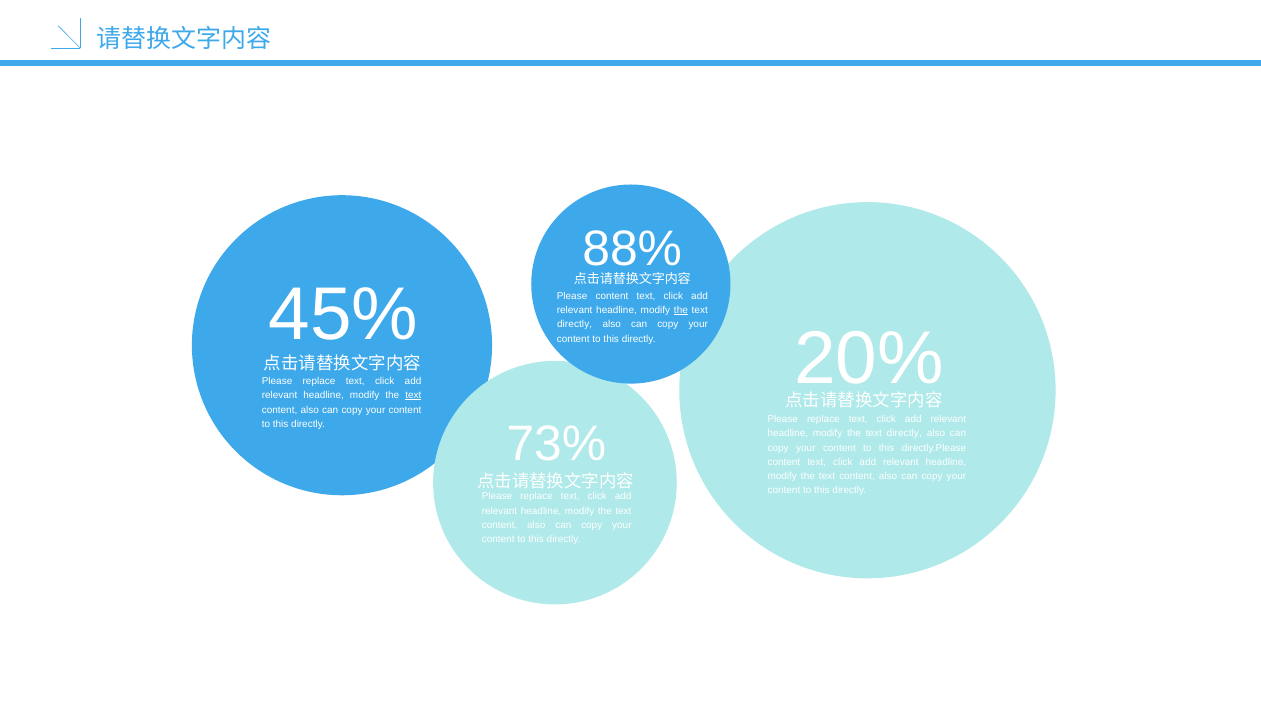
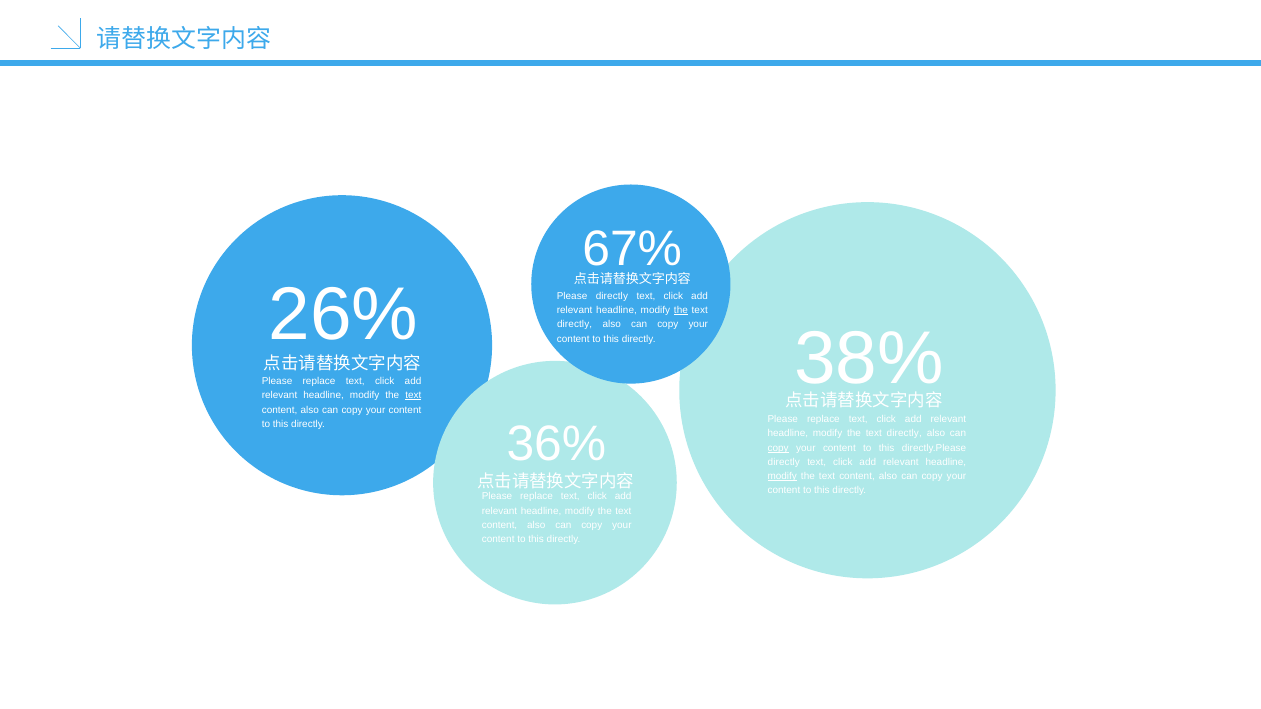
88%: 88% -> 67% (632, 249)
45%: 45% -> 26% (343, 315)
Please content: content -> directly (612, 296)
20%: 20% -> 38% (869, 359)
73%: 73% -> 36% (556, 444)
copy underline: none -> present (778, 448)
content: content -> directly (784, 462)
modify underline: none -> present (782, 477)
